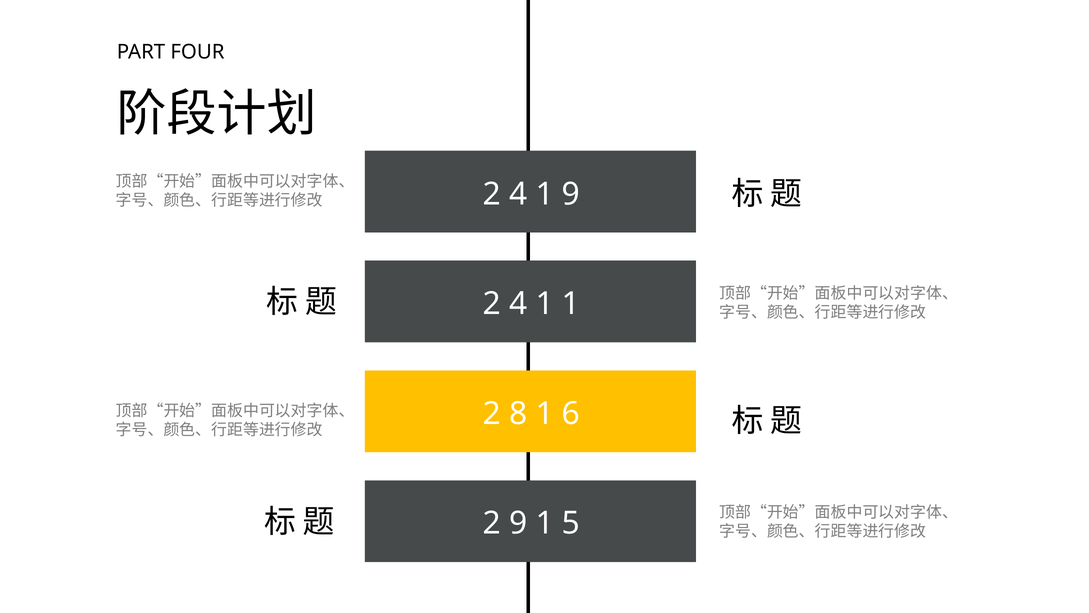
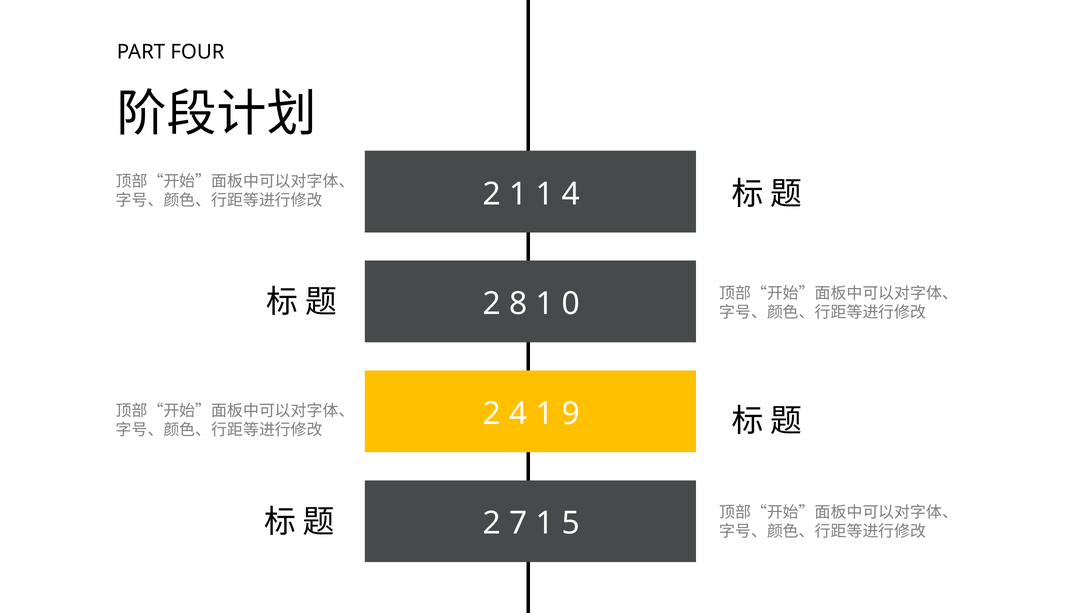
4: 4 -> 1 (518, 194)
1 9: 9 -> 4 (571, 194)
4: 4 -> 8 (518, 304)
1 1: 1 -> 0 (571, 304)
2 8: 8 -> 4 (518, 413)
6: 6 -> 9 (571, 413)
2 9: 9 -> 7 (518, 523)
